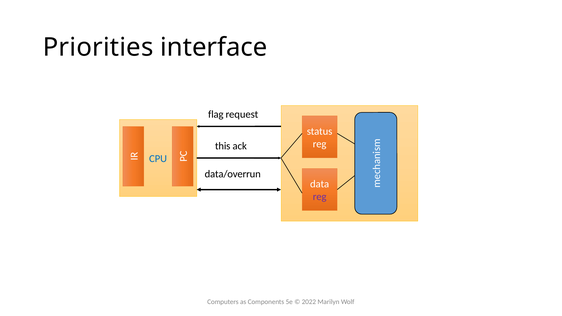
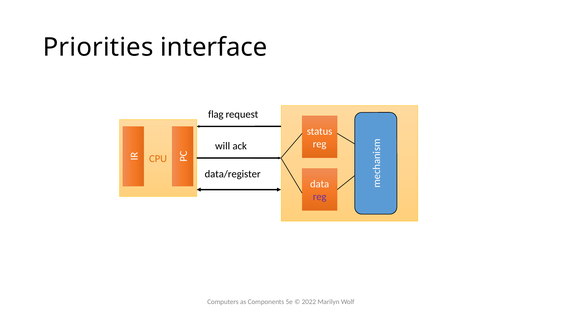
this: this -> will (223, 146)
CPU colour: blue -> orange (158, 159)
data/overrun: data/overrun -> data/register (233, 174)
